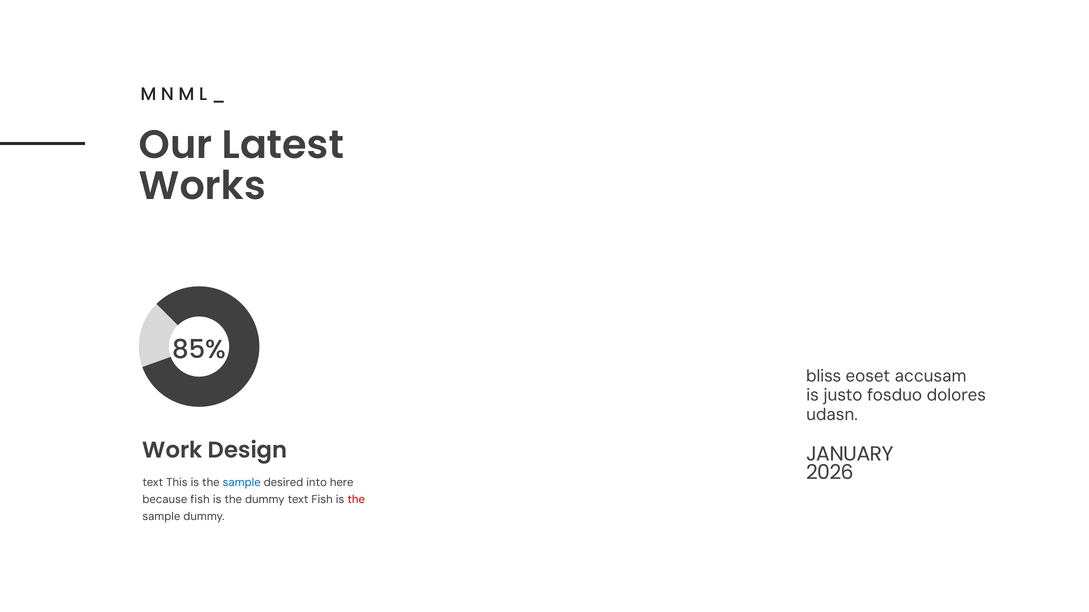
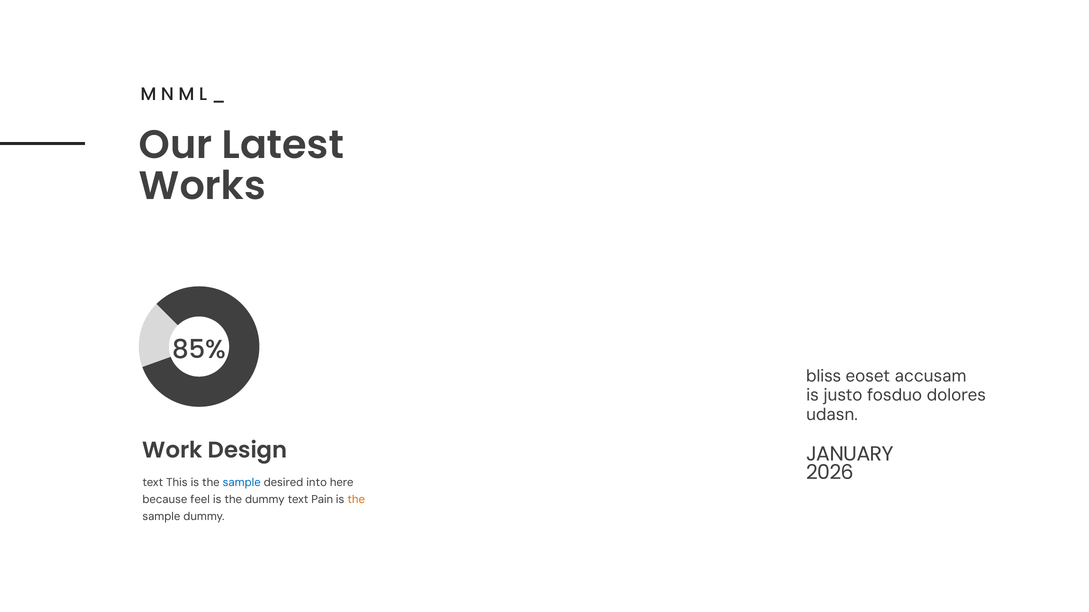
because fish: fish -> feel (200, 500)
text Fish: Fish -> Pain (322, 500)
the colour: red -> orange (356, 500)
